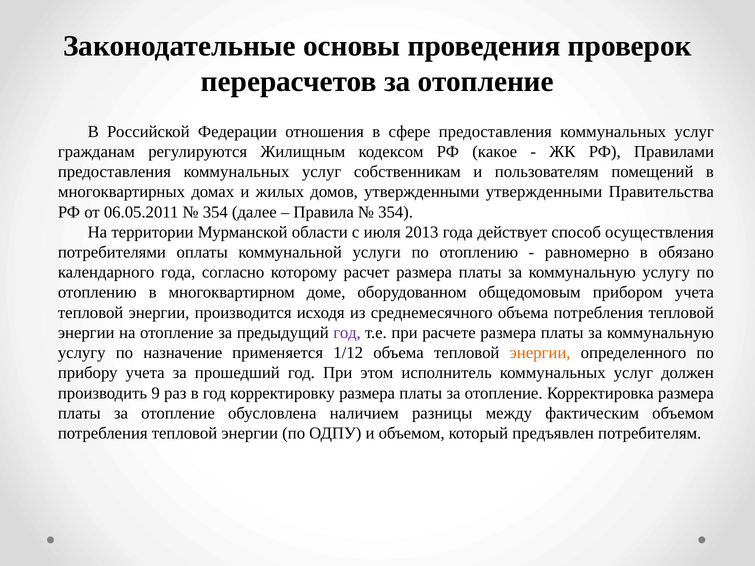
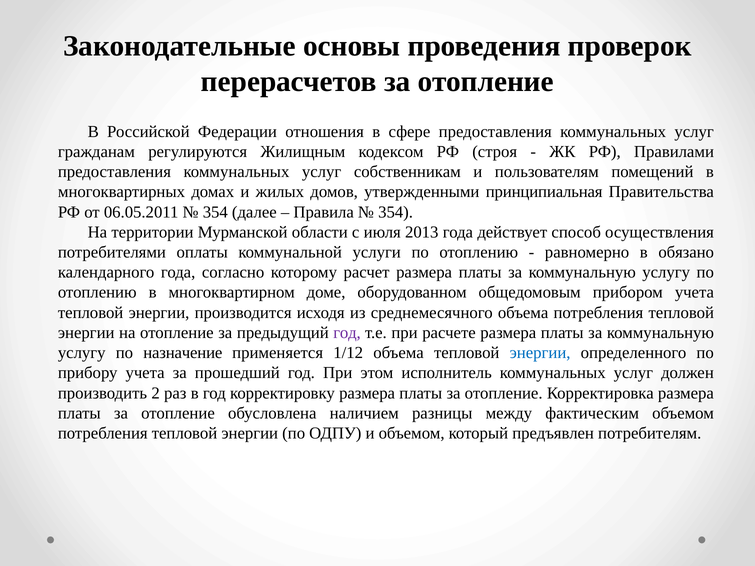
какое: какое -> строя (495, 152)
утвержденными утвержденными: утвержденными -> принципиальная (544, 192)
энергии colour: orange -> blue (540, 353)
9: 9 -> 2 (156, 393)
